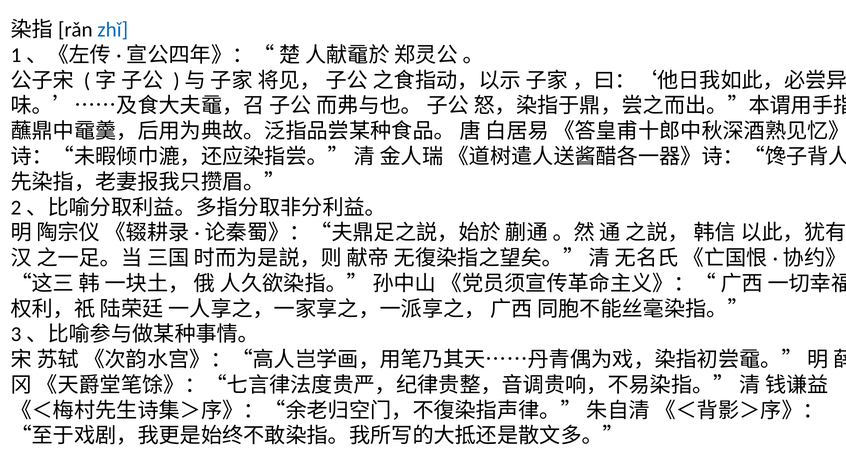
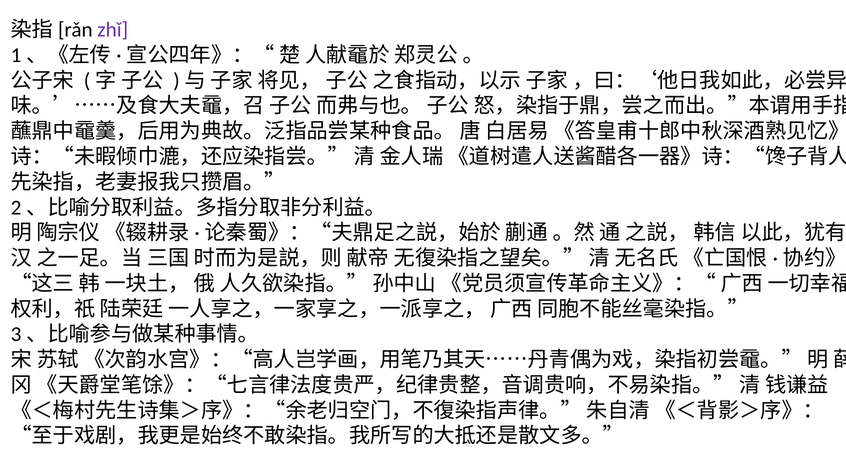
zhǐ colour: blue -> purple (113, 30)
